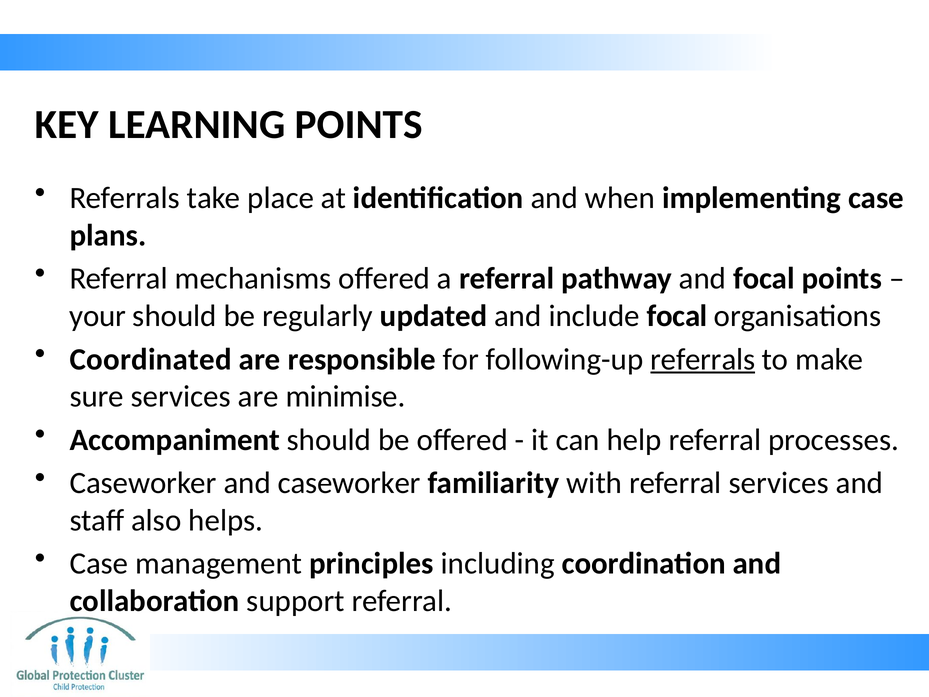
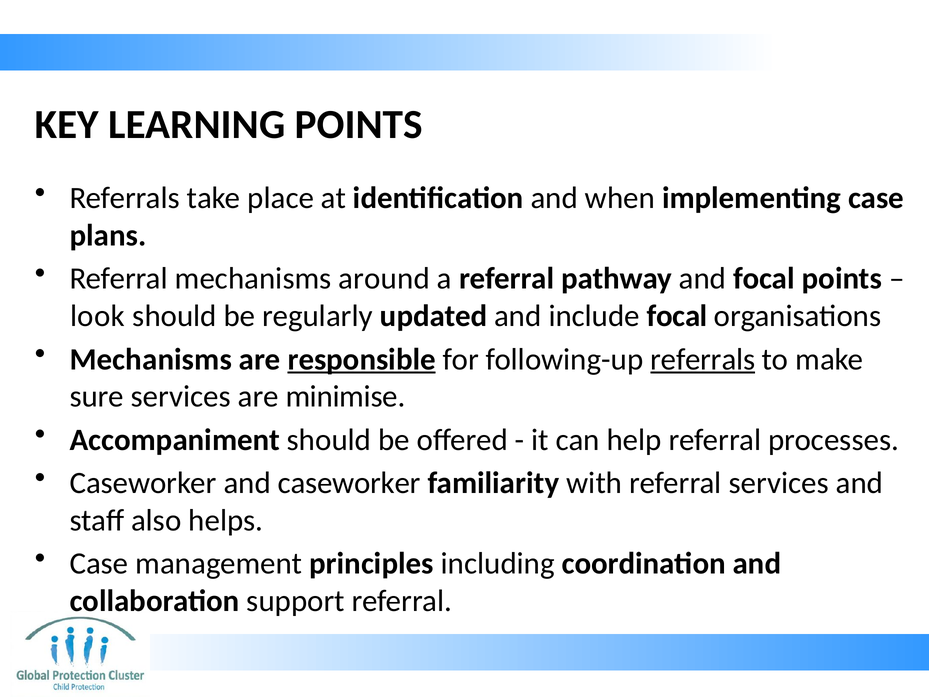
mechanisms offered: offered -> around (384, 279)
your: your -> look (97, 316)
Coordinated: Coordinated -> Mechanisms (151, 359)
responsible underline: none -> present (362, 359)
